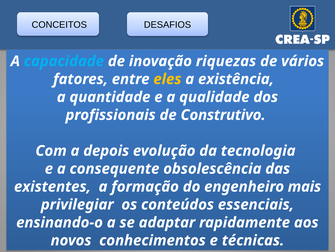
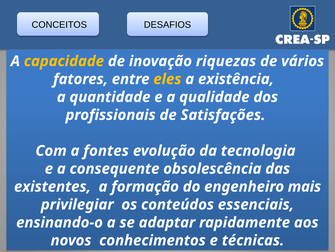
capacidade colour: light blue -> yellow (64, 61)
Construtivo: Construtivo -> Satisfações (223, 115)
depois: depois -> fontes (106, 150)
